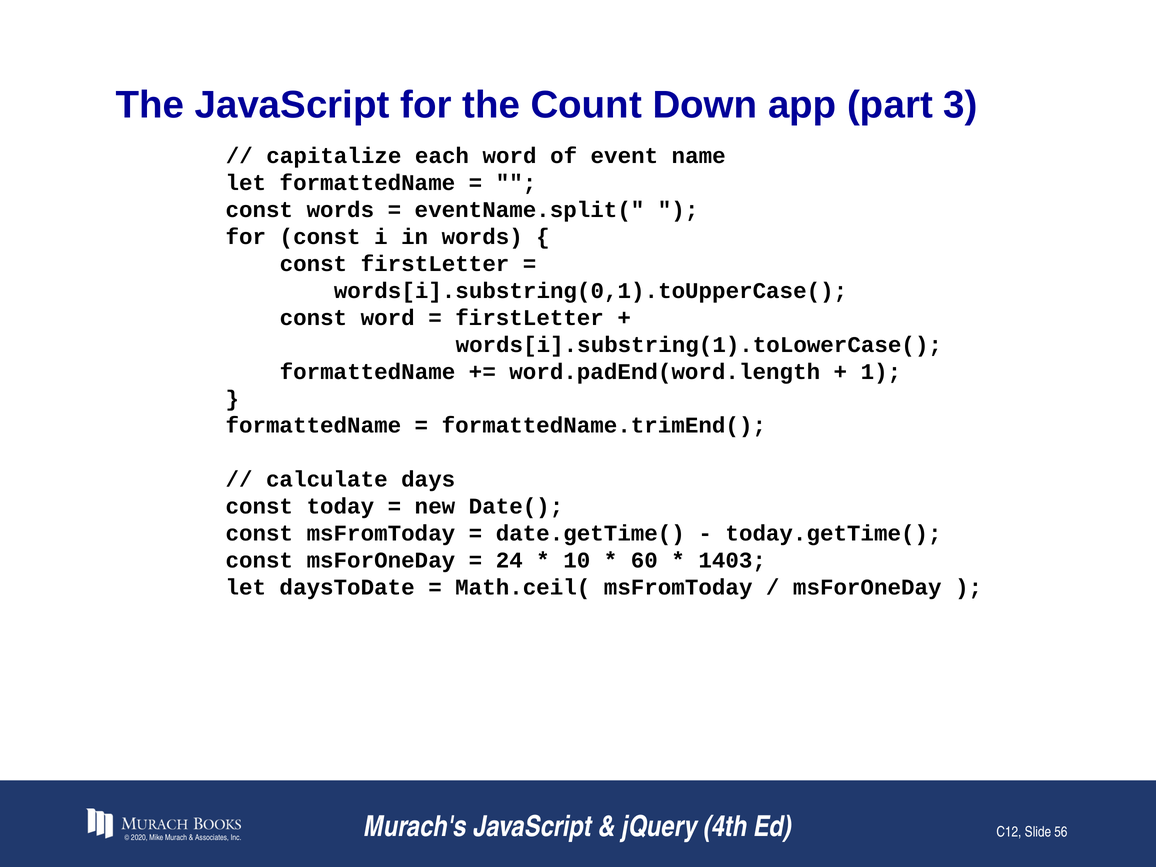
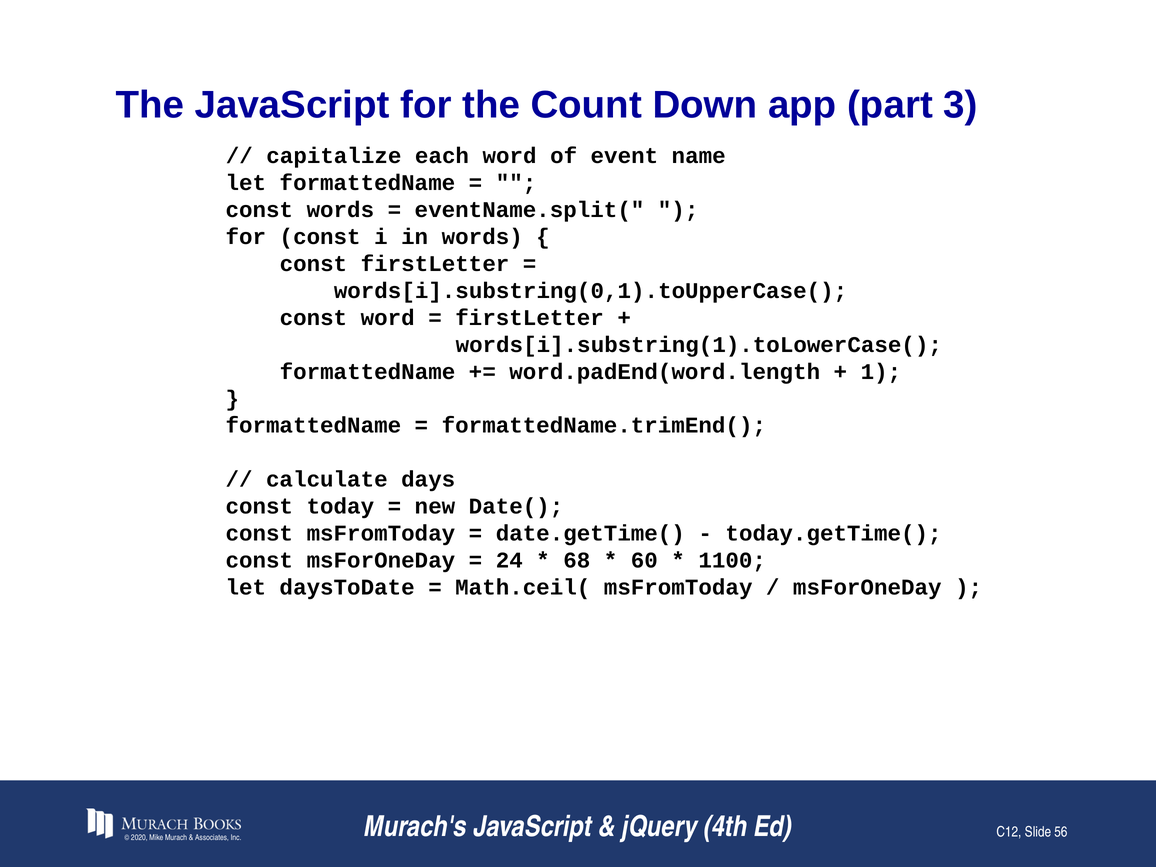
10: 10 -> 68 (577, 561)
1403: 1403 -> 1100 (732, 561)
